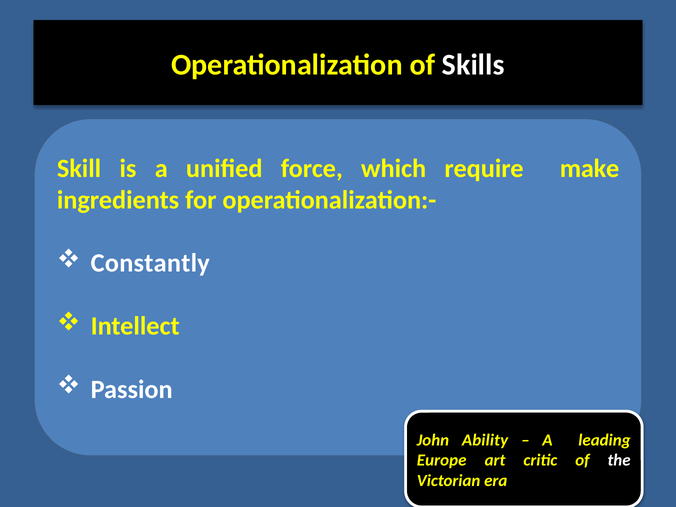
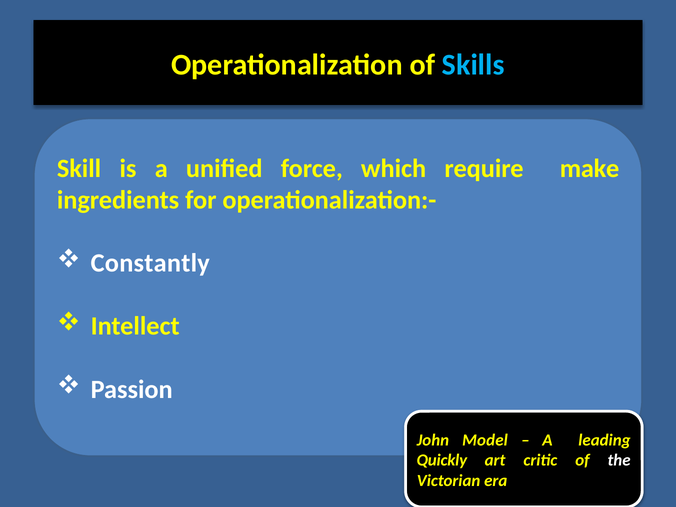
Skills colour: white -> light blue (473, 65)
Ability: Ability -> Model (485, 440)
Europe: Europe -> Quickly (442, 460)
